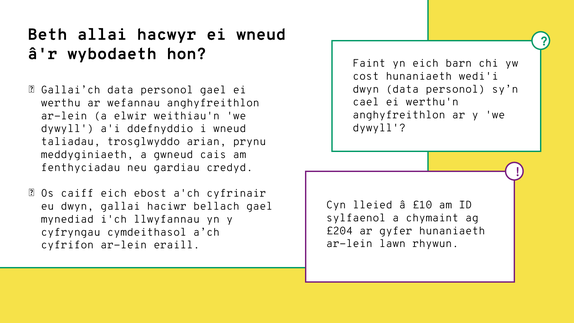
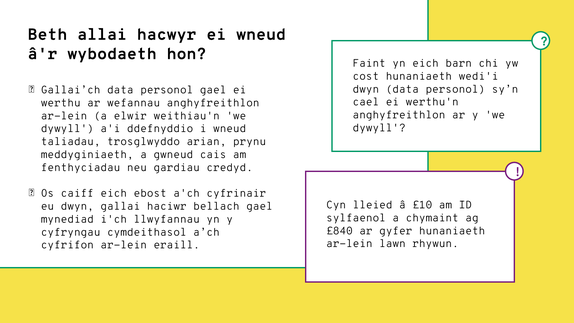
£204: £204 -> £840 (339, 231)
